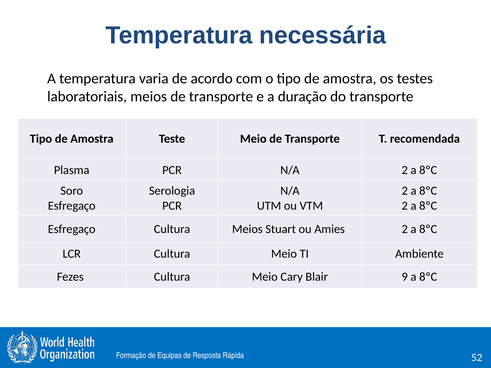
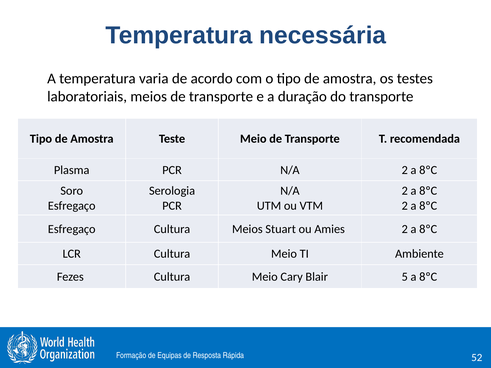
9: 9 -> 5 (405, 277)
